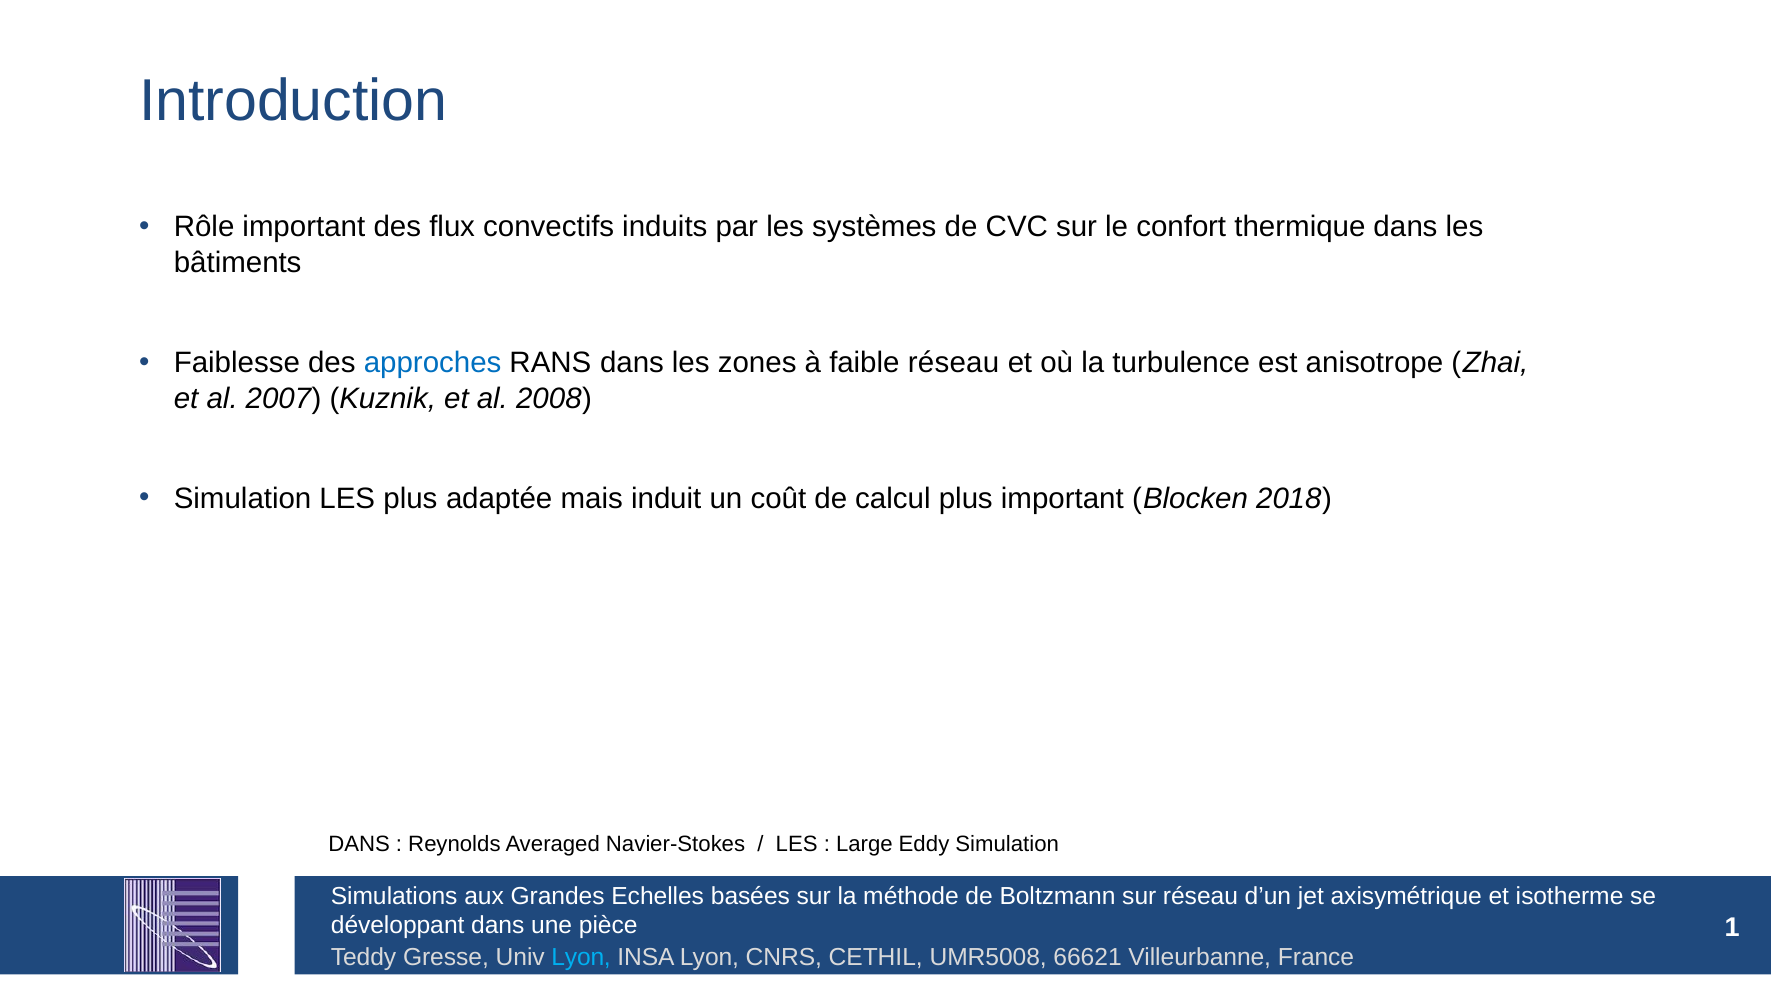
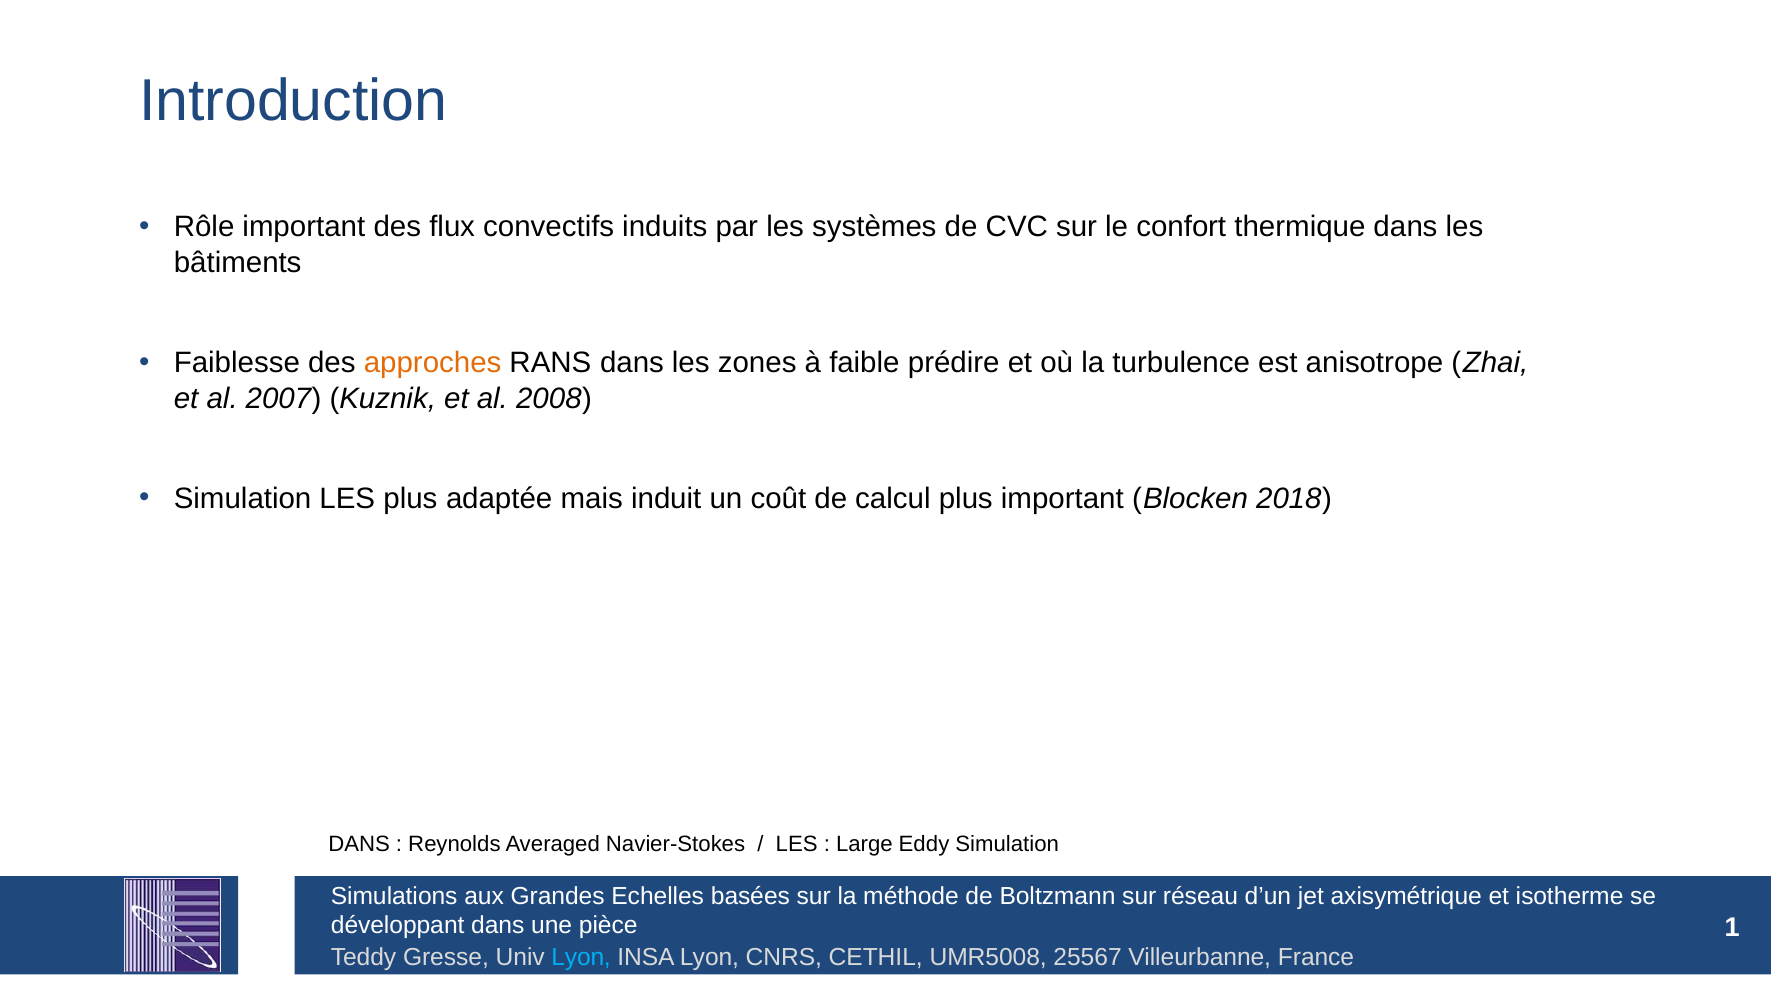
approches colour: blue -> orange (433, 363)
faible réseau: réseau -> prédire (954, 363)
66621: 66621 -> 25567 (1088, 957)
